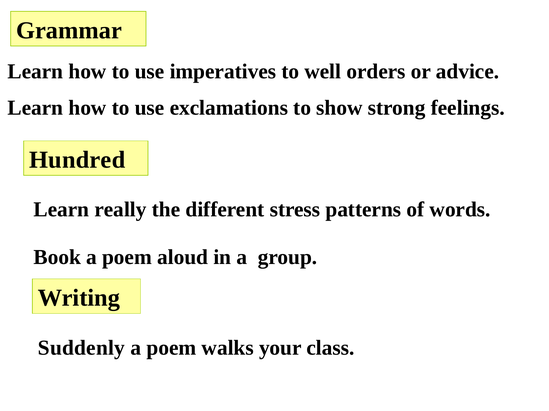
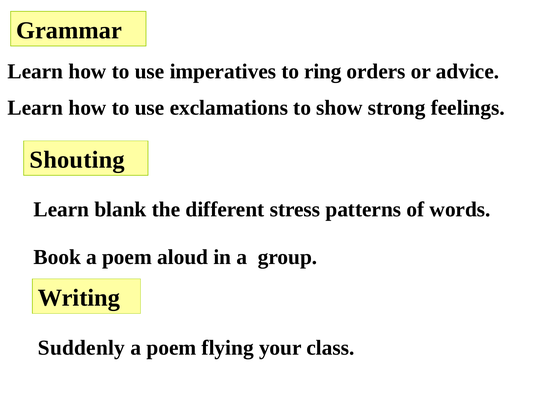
well: well -> ring (323, 72)
Hundred: Hundred -> Shouting (77, 160)
really: really -> blank (120, 210)
walks: walks -> flying (228, 348)
